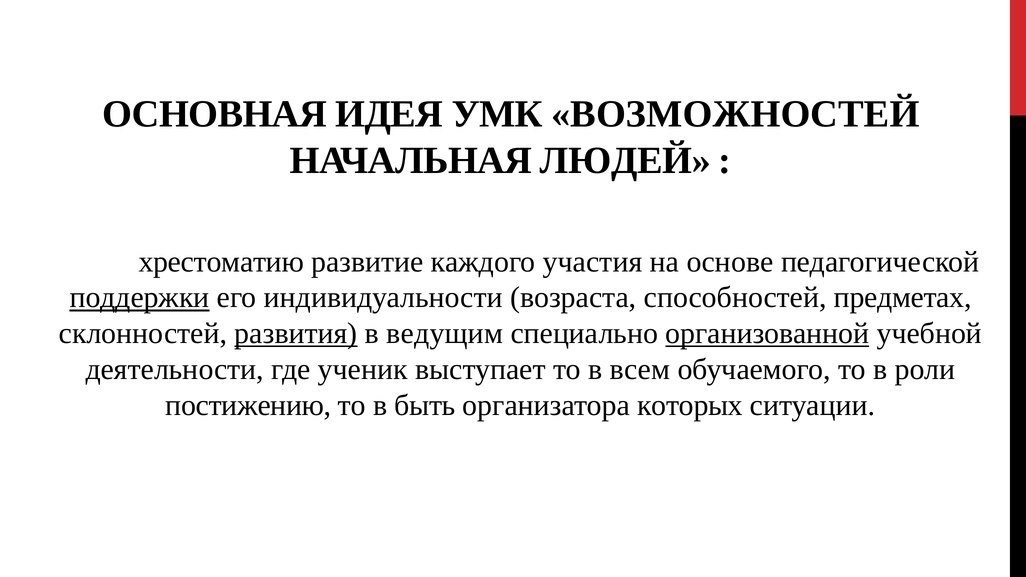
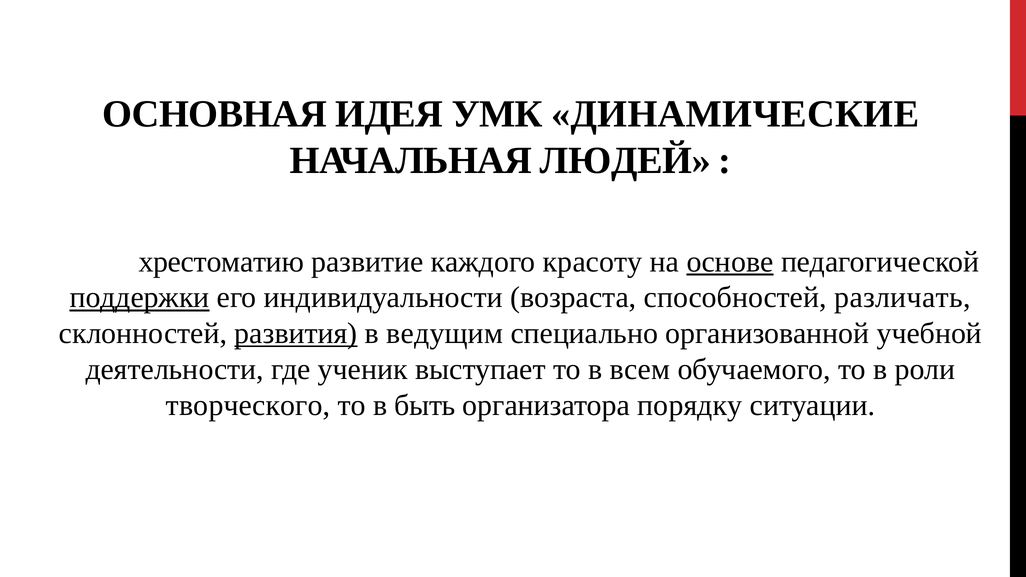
ВОЗМОЖНОСТЕЙ: ВОЗМОЖНОСТЕЙ -> ДИНАМИЧЕСКИЕ (735, 114)
участия: участия -> красоту (593, 262)
основе underline: none -> present (730, 262)
предметах: предметах -> различать (902, 298)
организованной underline: present -> none (767, 334)
постижению: постижению -> творческого (248, 405)
которых: которых -> порядку (690, 405)
